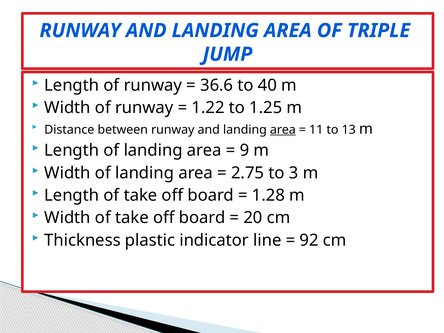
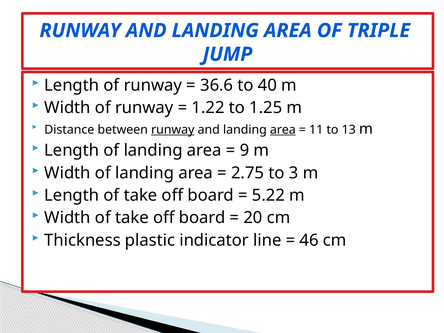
runway underline: none -> present (173, 130)
1.28: 1.28 -> 5.22 (269, 195)
92: 92 -> 46 (309, 240)
